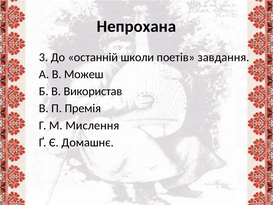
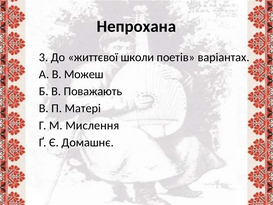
останній: останній -> життєвої (93, 57)
завдання: завдання -> варіантах (224, 57)
Використав: Використав -> Поважають (93, 91)
Премія: Премія -> Матері (83, 108)
